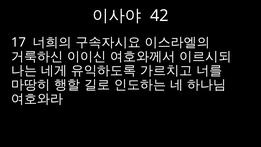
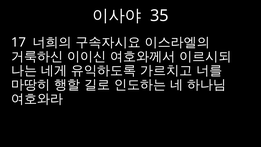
42: 42 -> 35 (159, 16)
